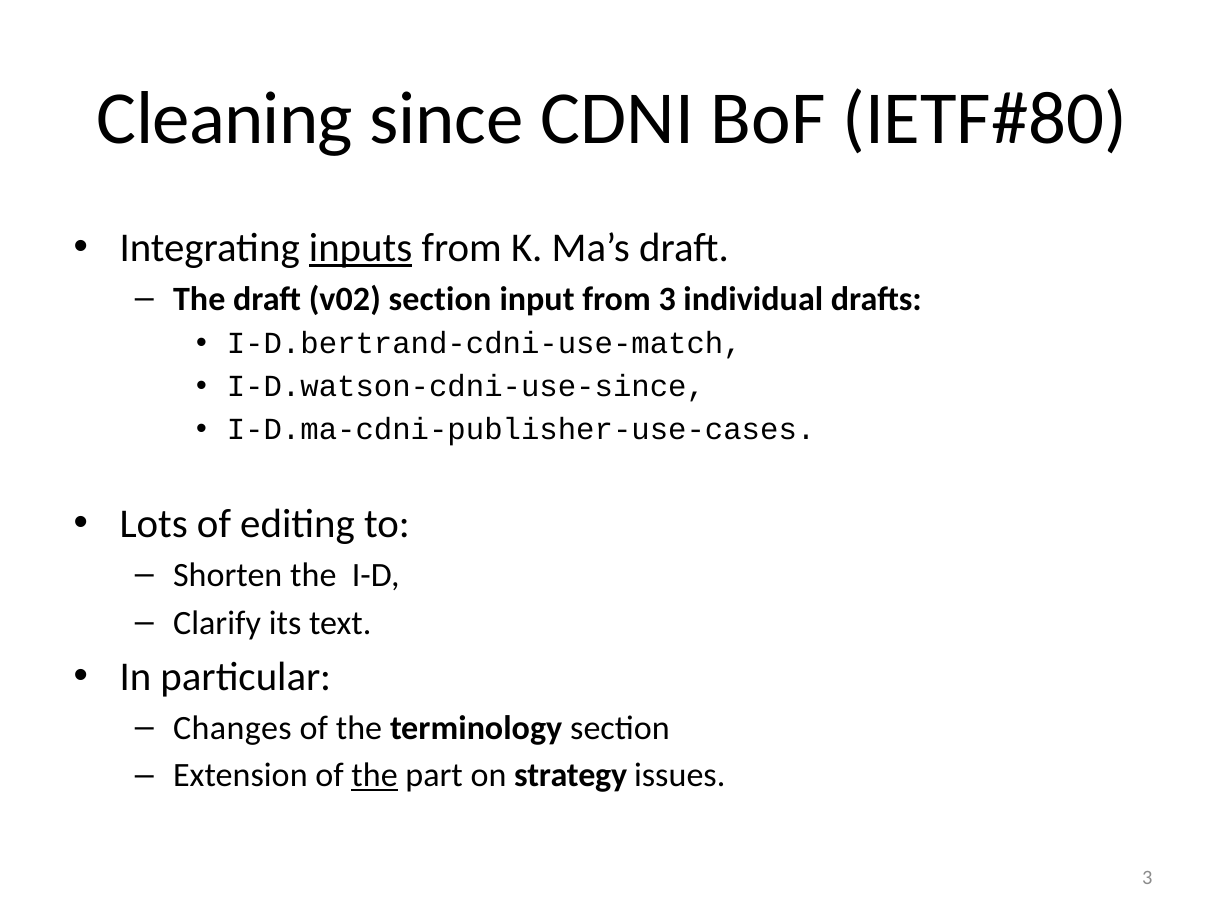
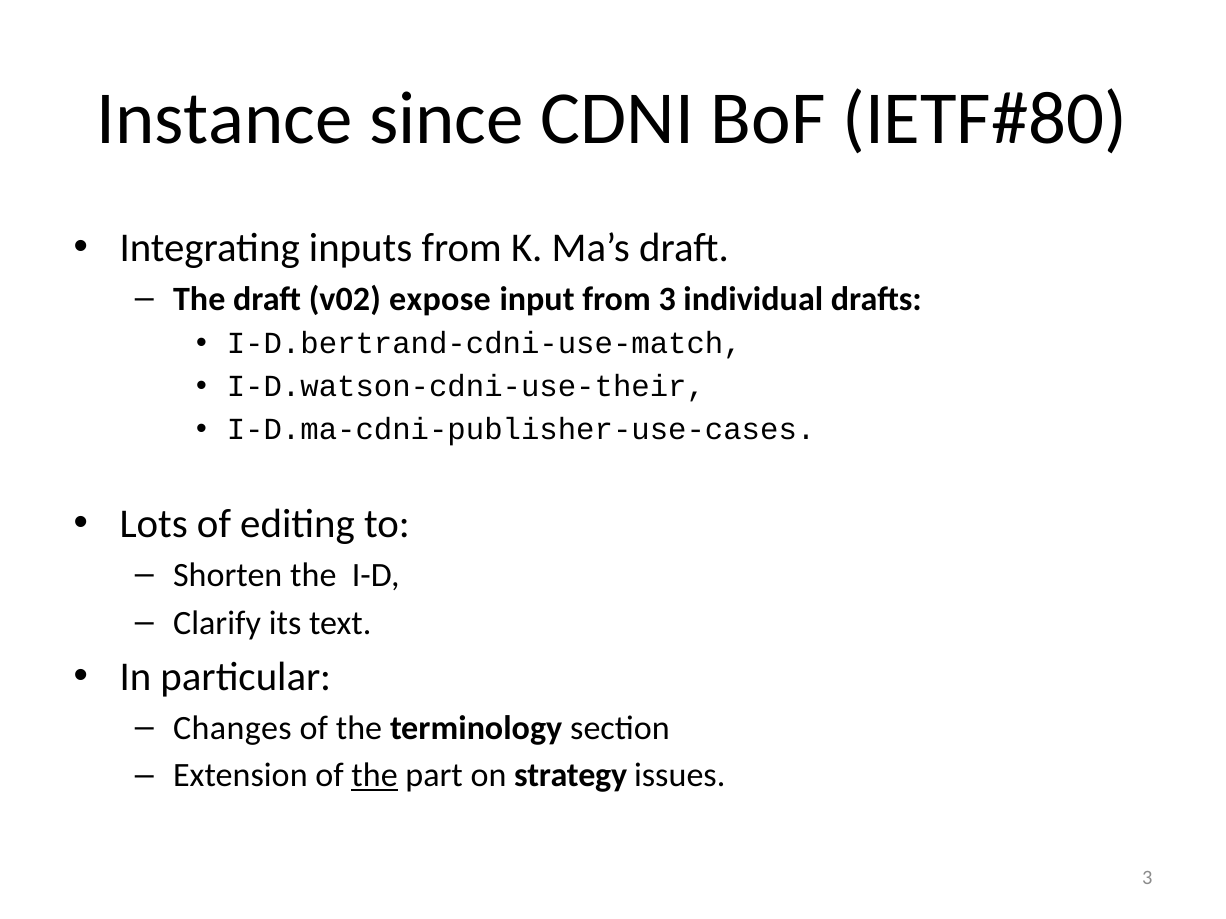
Cleaning: Cleaning -> Instance (225, 119)
inputs underline: present -> none (361, 248)
v02 section: section -> expose (440, 299)
I-D.watson-cdni-use-since: I-D.watson-cdni-use-since -> I-D.watson-cdni-use-their (466, 387)
